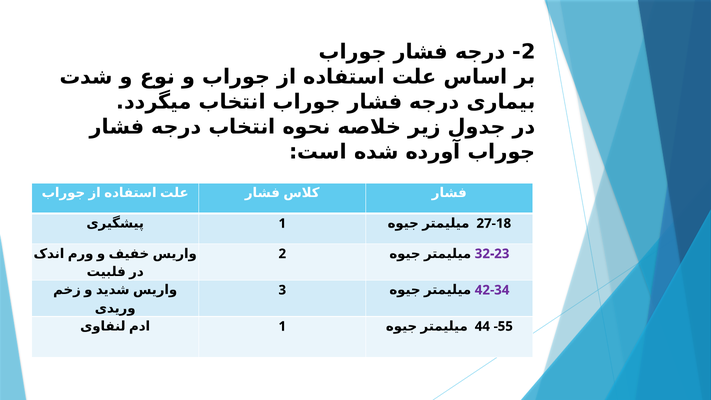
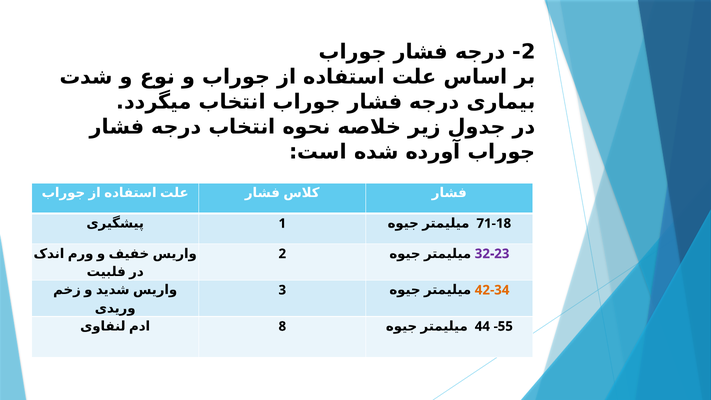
27-18: 27-18 -> 71-18 (494, 223)
42-34 colour: purple -> orange (492, 290)
1: 1 -> 8 (282, 326)
